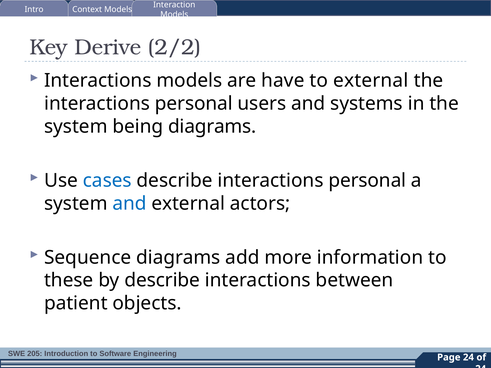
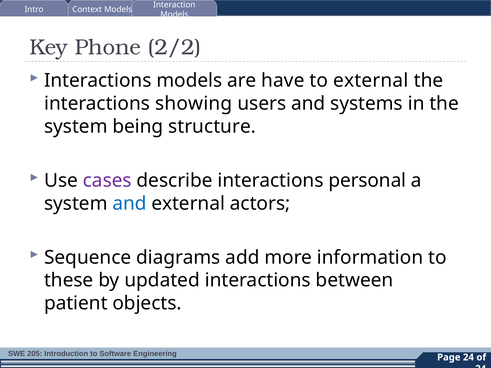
Derive: Derive -> Phone (108, 47)
personal: personal -> showing (194, 104)
being diagrams: diagrams -> structure (212, 127)
cases colour: blue -> purple (107, 181)
by describe: describe -> updated (162, 281)
